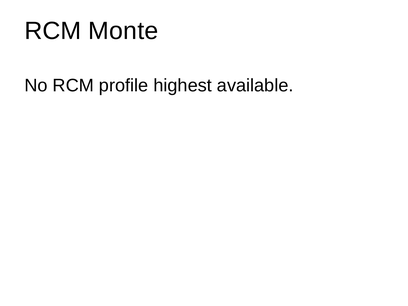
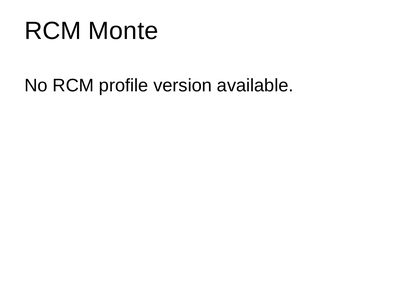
highest: highest -> version (183, 86)
